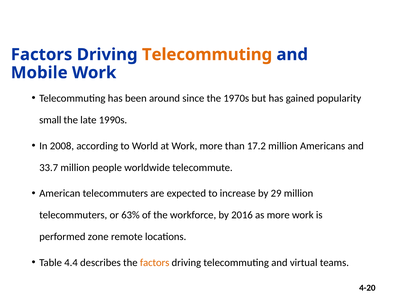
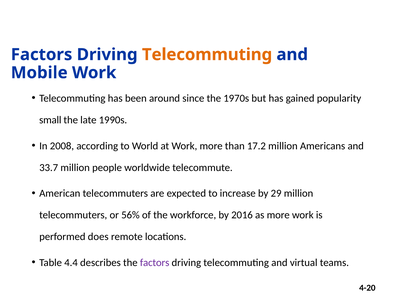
63%: 63% -> 56% (130, 215)
zone: zone -> does (98, 237)
factors colour: orange -> purple (155, 263)
